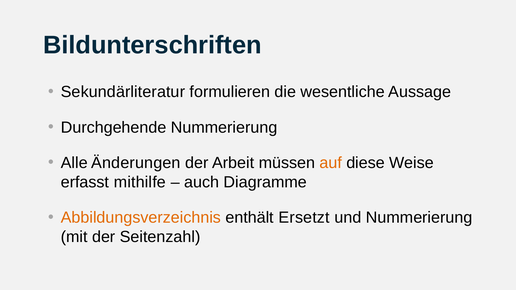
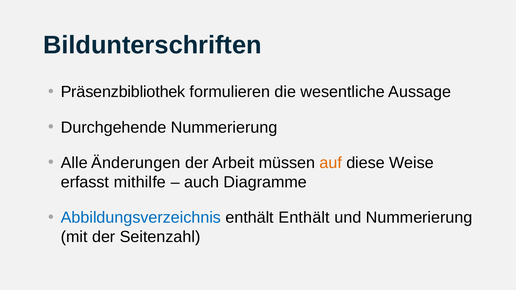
Sekundärliteratur: Sekundärliteratur -> Präsenzbibliothek (123, 92)
Abbildungsverzeichnis colour: orange -> blue (141, 218)
enthält Ersetzt: Ersetzt -> Enthält (304, 218)
